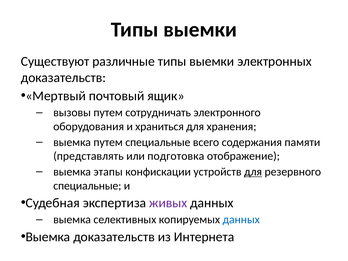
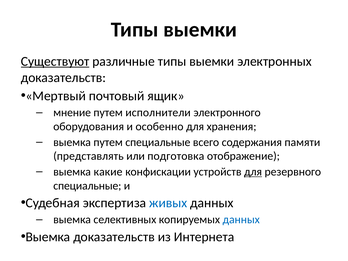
Существуют underline: none -> present (55, 61)
вызовы: вызовы -> мнение (72, 113)
сотрудничать: сотрудничать -> исполнители (158, 113)
храниться: храниться -> особенно (159, 127)
этапы: этапы -> какие (108, 172)
живых colour: purple -> blue (168, 203)
